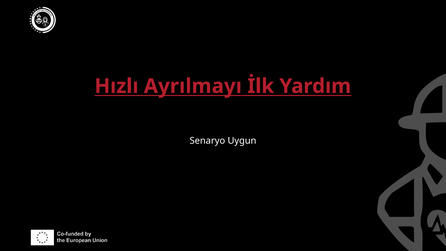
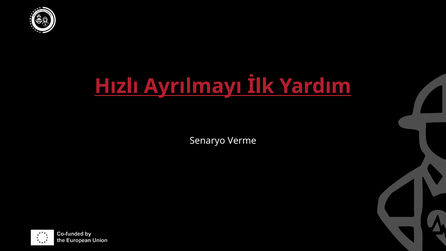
Uygun: Uygun -> Verme (242, 141)
